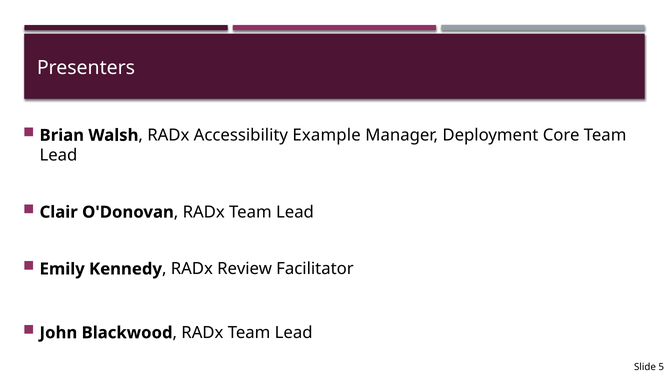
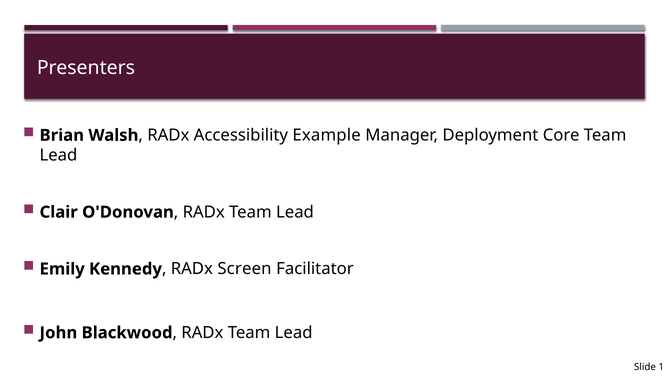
Review: Review -> Screen (244, 269)
5: 5 -> 1 (661, 367)
